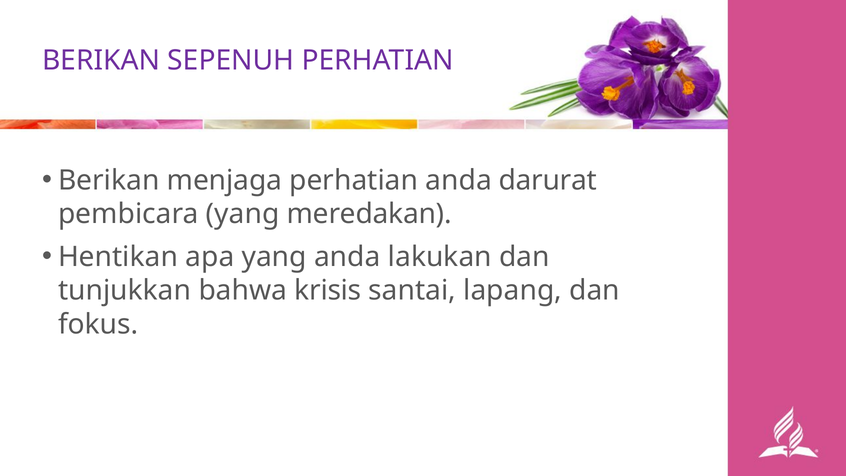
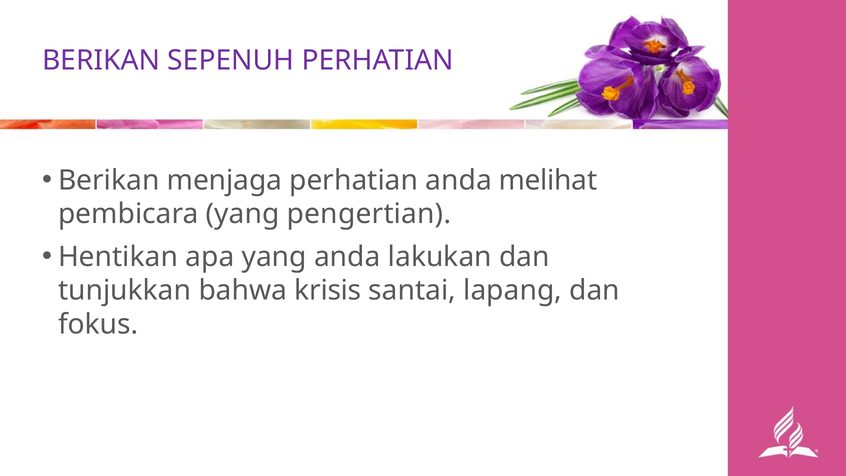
darurat: darurat -> melihat (548, 180)
meredakan: meredakan -> pengertian (369, 214)
